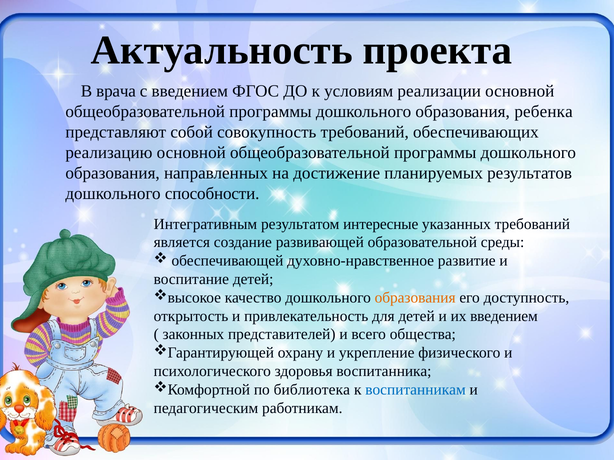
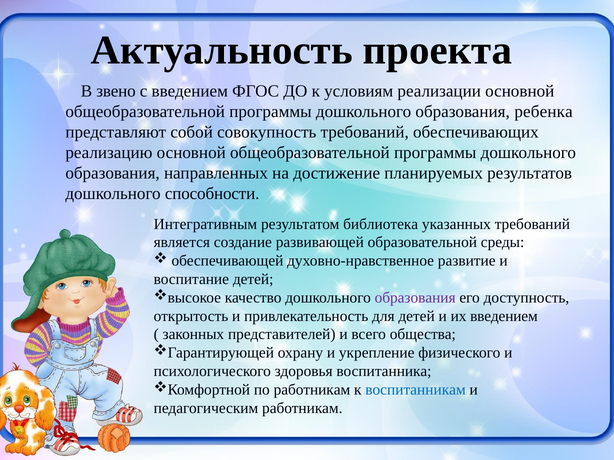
врача: врача -> звено (116, 91)
интересные: интересные -> библиотека (381, 224)
образования colour: orange -> purple (415, 298)
по библиотека: библиотека -> работникам (312, 390)
